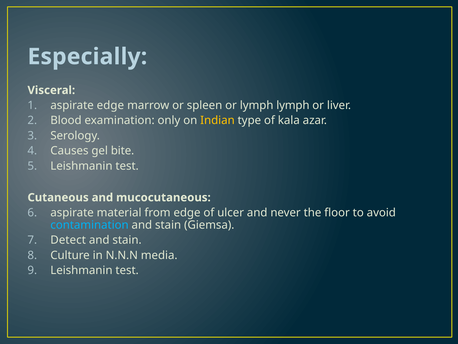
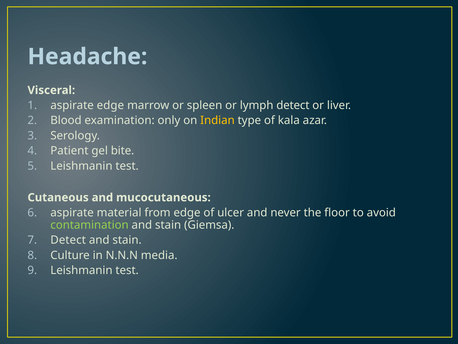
Especially: Especially -> Headache (87, 57)
lymph lymph: lymph -> detect (293, 105)
Causes: Causes -> Patient (69, 151)
contamination colour: light blue -> light green (90, 225)
